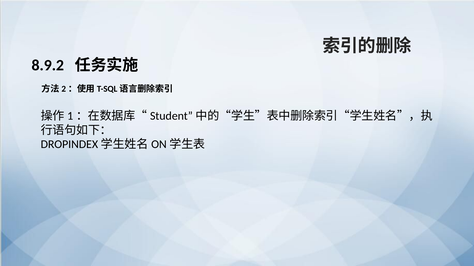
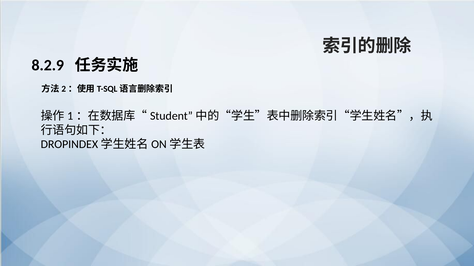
8.9.2: 8.9.2 -> 8.2.9 (48, 66)
